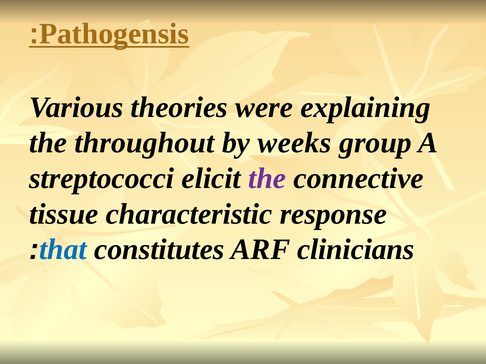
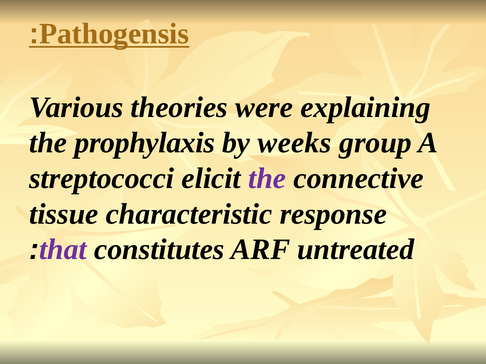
throughout: throughout -> prophylaxis (145, 143)
that colour: blue -> purple (63, 250)
clinicians: clinicians -> untreated (356, 250)
